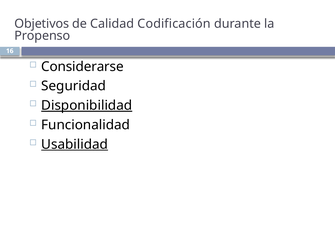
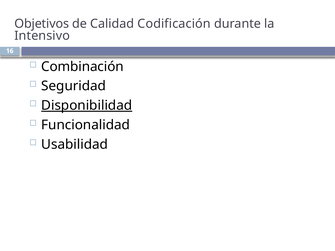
Propenso: Propenso -> Intensivo (42, 36)
Considerarse: Considerarse -> Combinación (82, 67)
Usabilidad underline: present -> none (75, 144)
